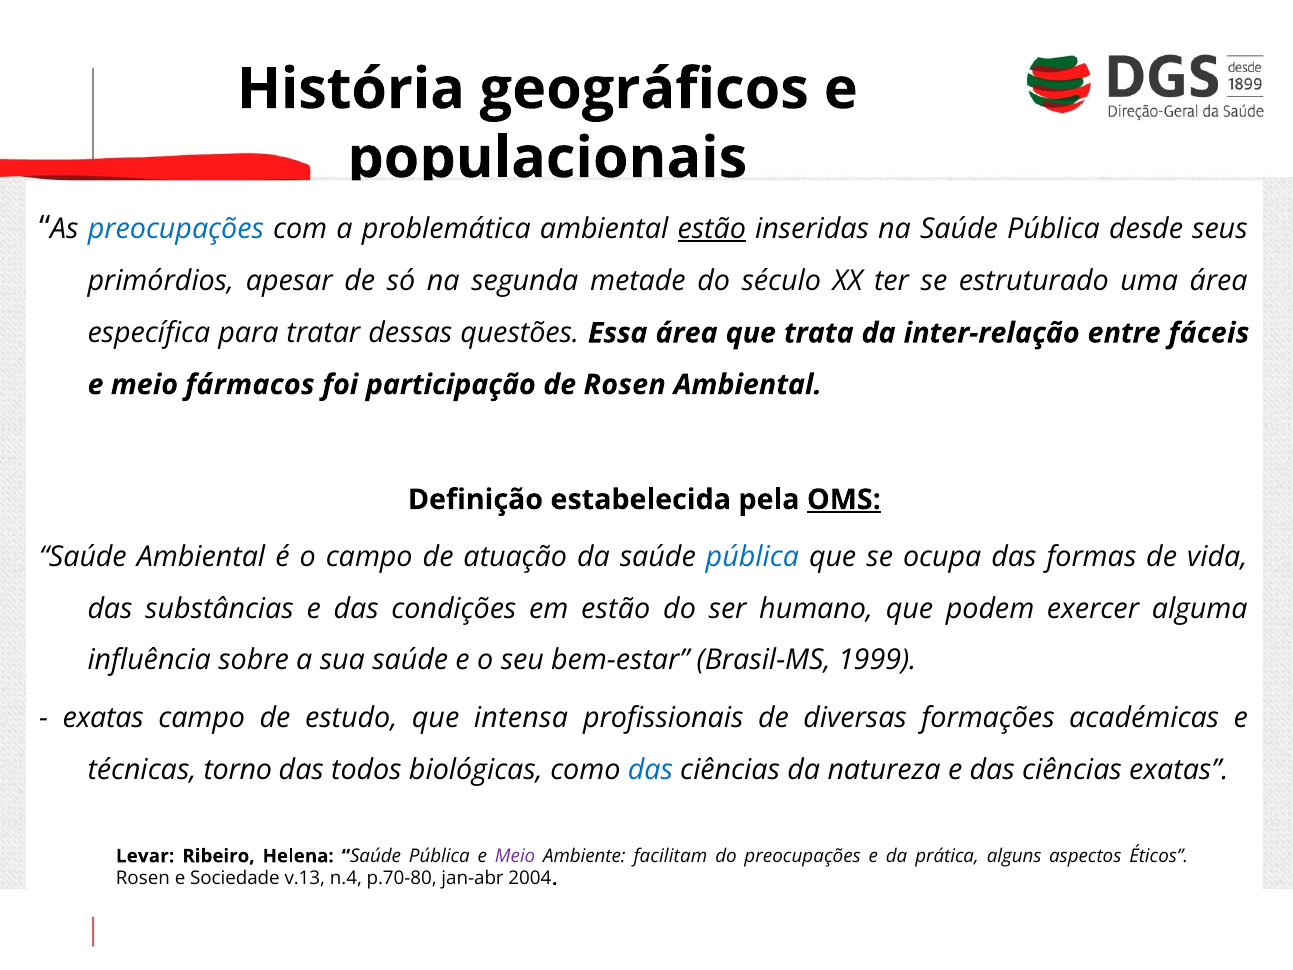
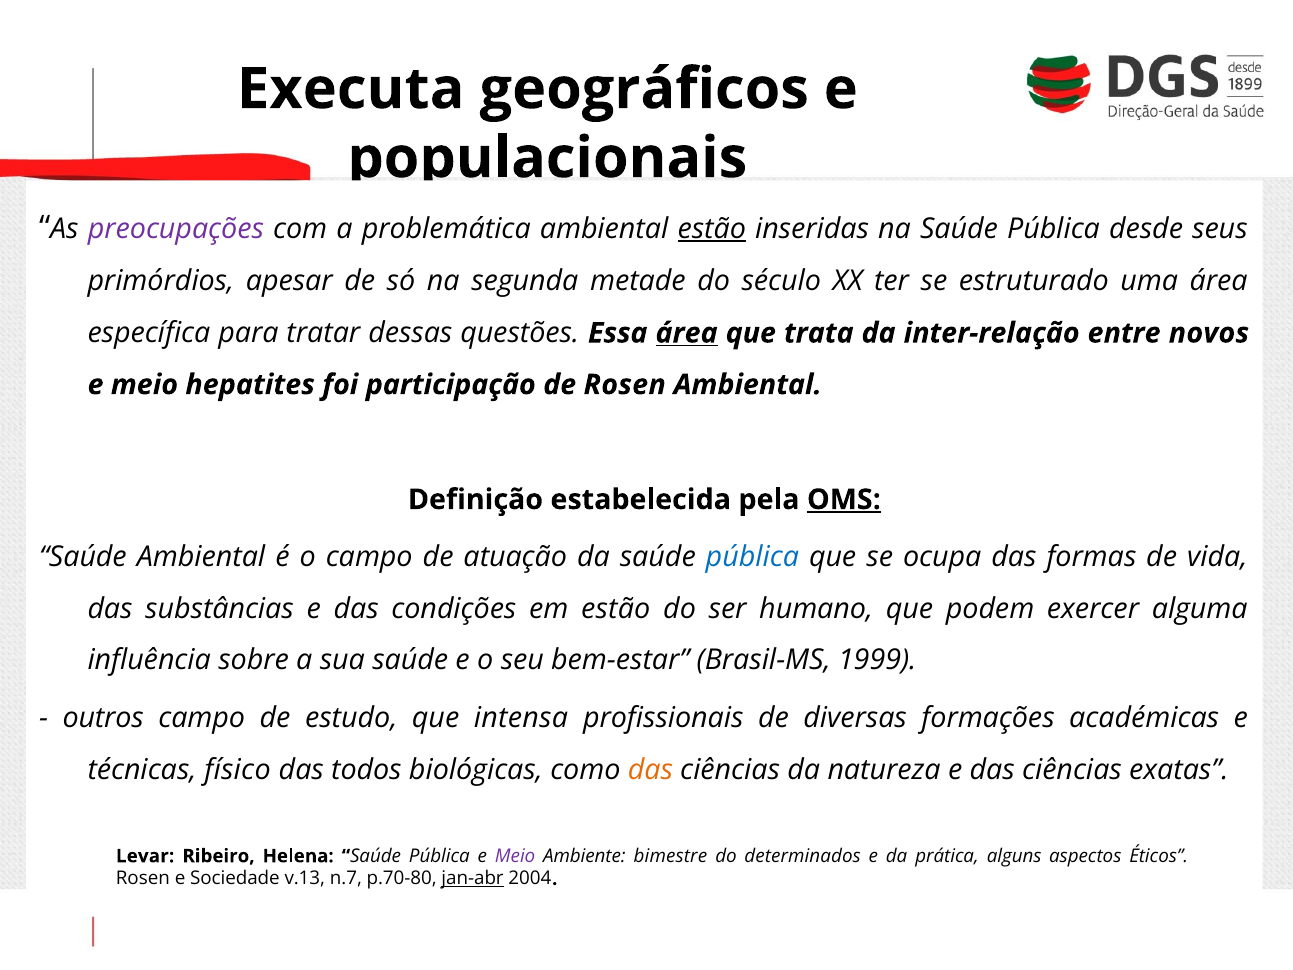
História: História -> Executa (351, 89)
preocupações colour: blue -> purple (176, 229)
área underline: none -> present (687, 333)
fáceis: fáceis -> novos (1209, 333)
fármacos: fármacos -> hepatites (250, 385)
exatas: exatas -> outros (103, 718)
torno: torno -> físico (237, 769)
das colour: blue -> orange (650, 769)
facilitam: facilitam -> bimestre (670, 856)
do preocupações: preocupações -> determinados (803, 856)
n.4: n.4 -> n.7 (346, 878)
jan-abr underline: none -> present (473, 878)
